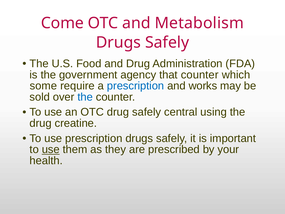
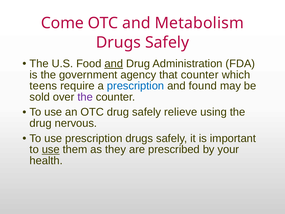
and underline: none -> present (114, 64)
some: some -> teens (43, 86)
works: works -> found (203, 86)
the colour: blue -> purple (85, 97)
central: central -> relieve (181, 112)
creatine: creatine -> nervous (76, 123)
